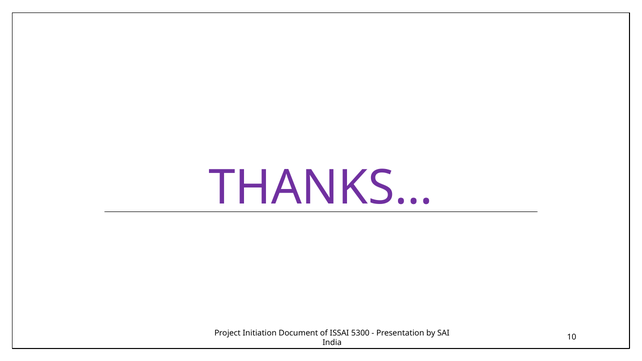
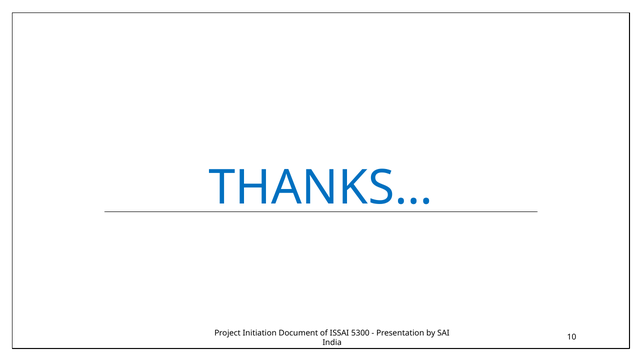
THANKS… colour: purple -> blue (321, 188)
